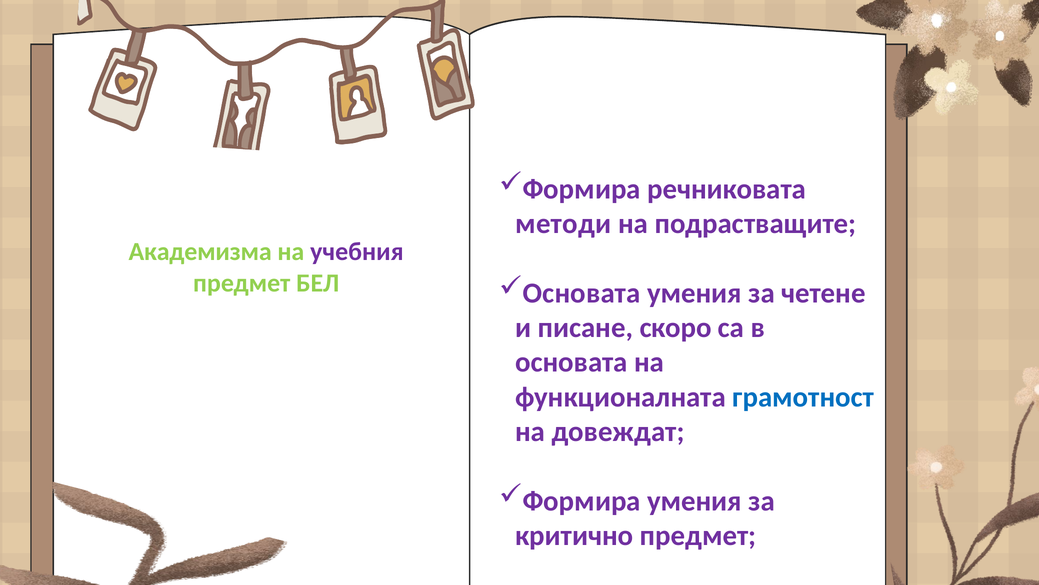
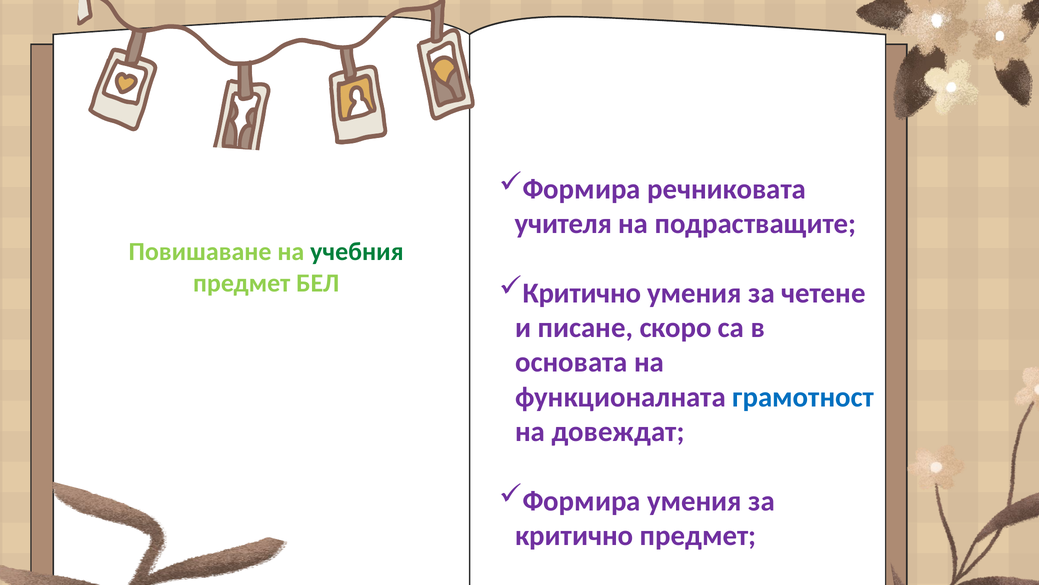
методи: методи -> учителя (564, 224)
Академизма: Академизма -> Повишаване (200, 252)
учебния colour: purple -> green (357, 252)
Основата: Основата -> Критично (582, 293)
